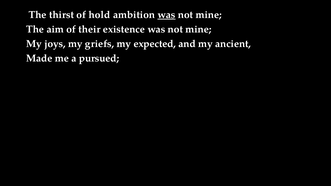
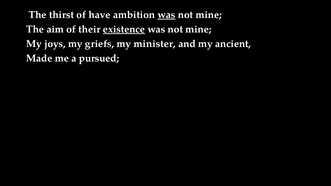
hold: hold -> have (100, 15)
existence underline: none -> present (124, 29)
expected: expected -> minister (155, 44)
